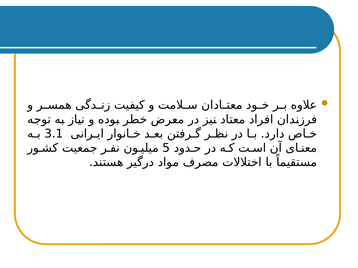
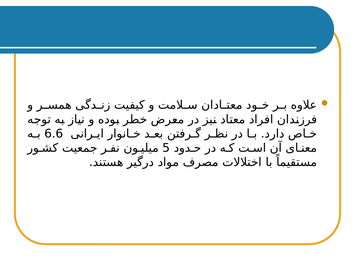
3.1: 3.1 -> 6.6 (54, 134)
